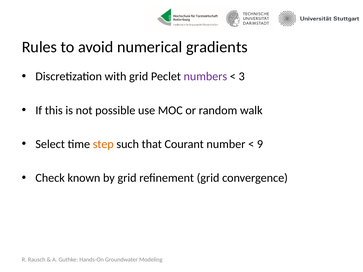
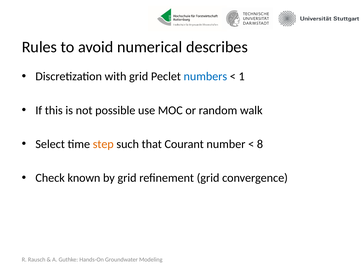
gradients: gradients -> describes (217, 47)
numbers colour: purple -> blue (205, 77)
3: 3 -> 1 (242, 77)
9: 9 -> 8 (260, 144)
